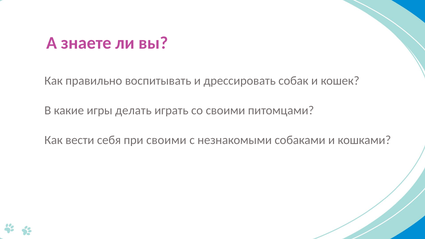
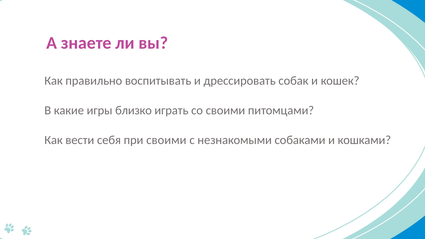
делать: делать -> близко (134, 110)
